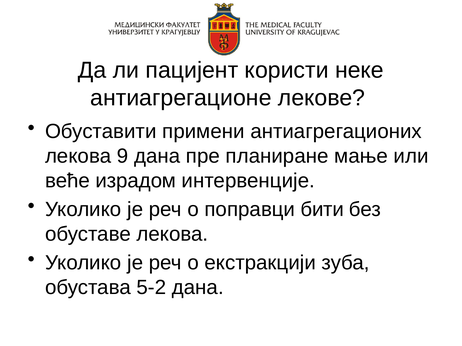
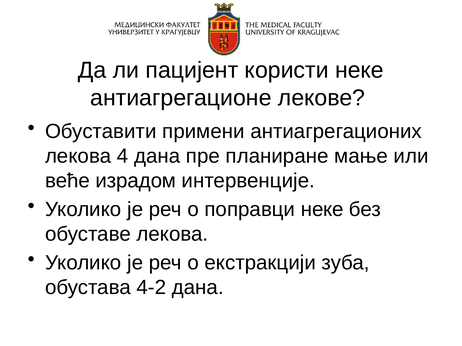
9: 9 -> 4 (123, 156)
поправци бити: бити -> неке (322, 210)
5-2: 5-2 -> 4-2 (151, 288)
